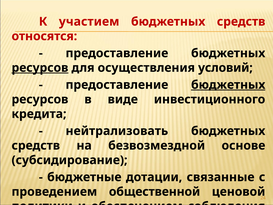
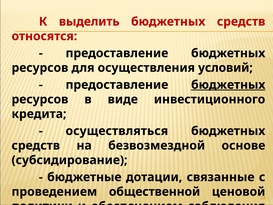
участием: участием -> выделить (89, 22)
ресурсов underline: present -> none (40, 68)
нейтрализовать: нейтрализовать -> осуществляться (117, 131)
